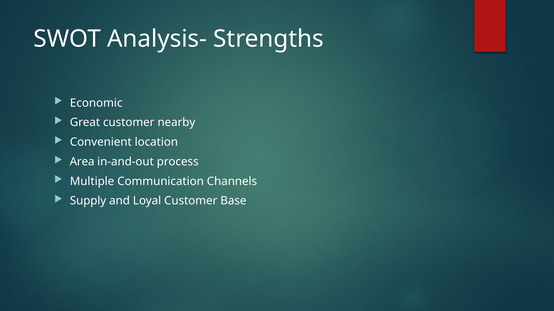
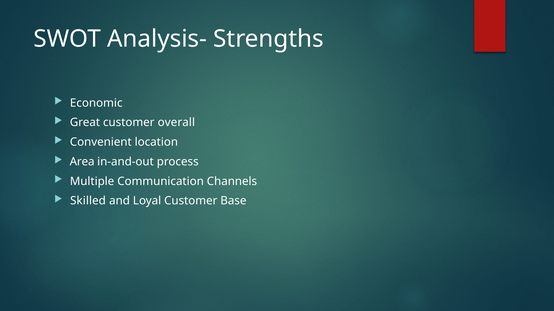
nearby: nearby -> overall (176, 123)
Supply: Supply -> Skilled (88, 201)
